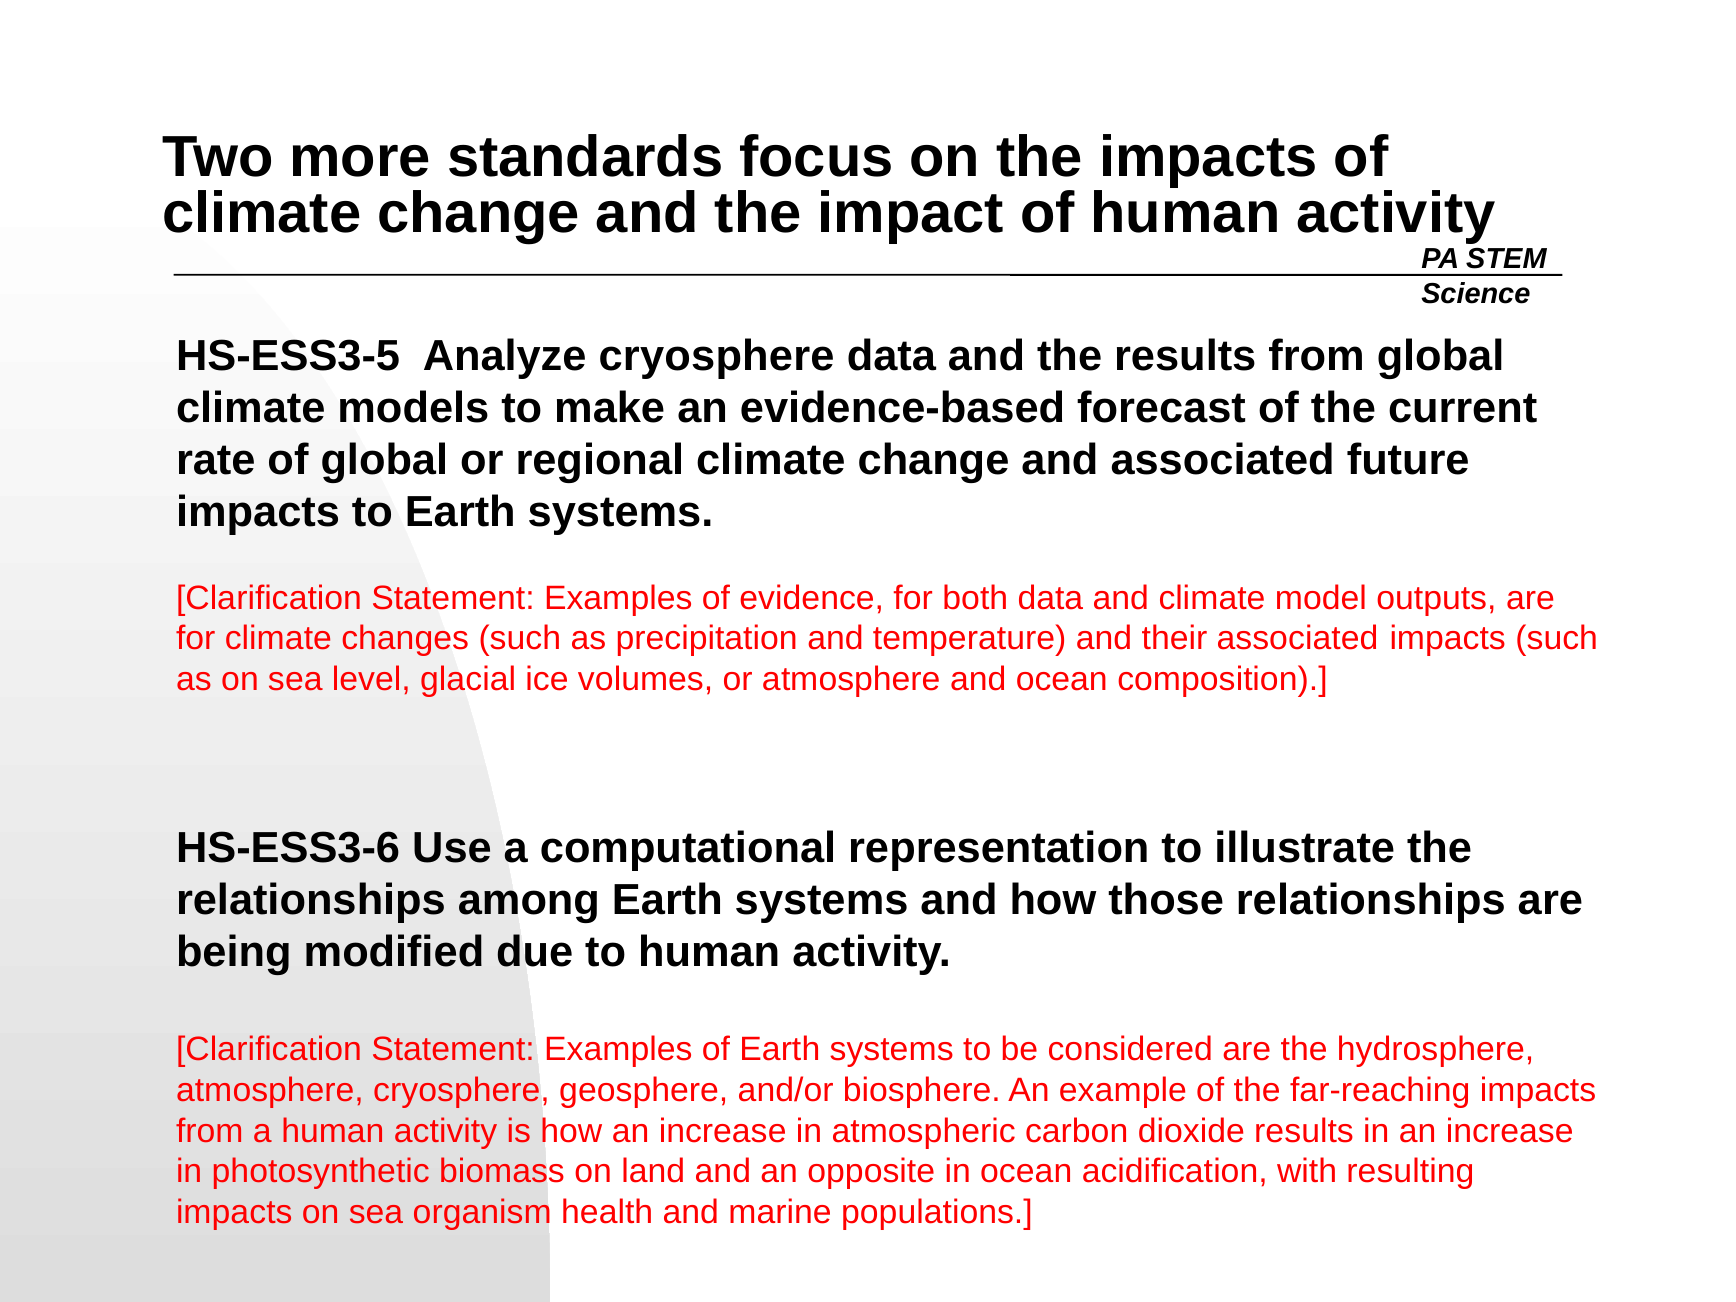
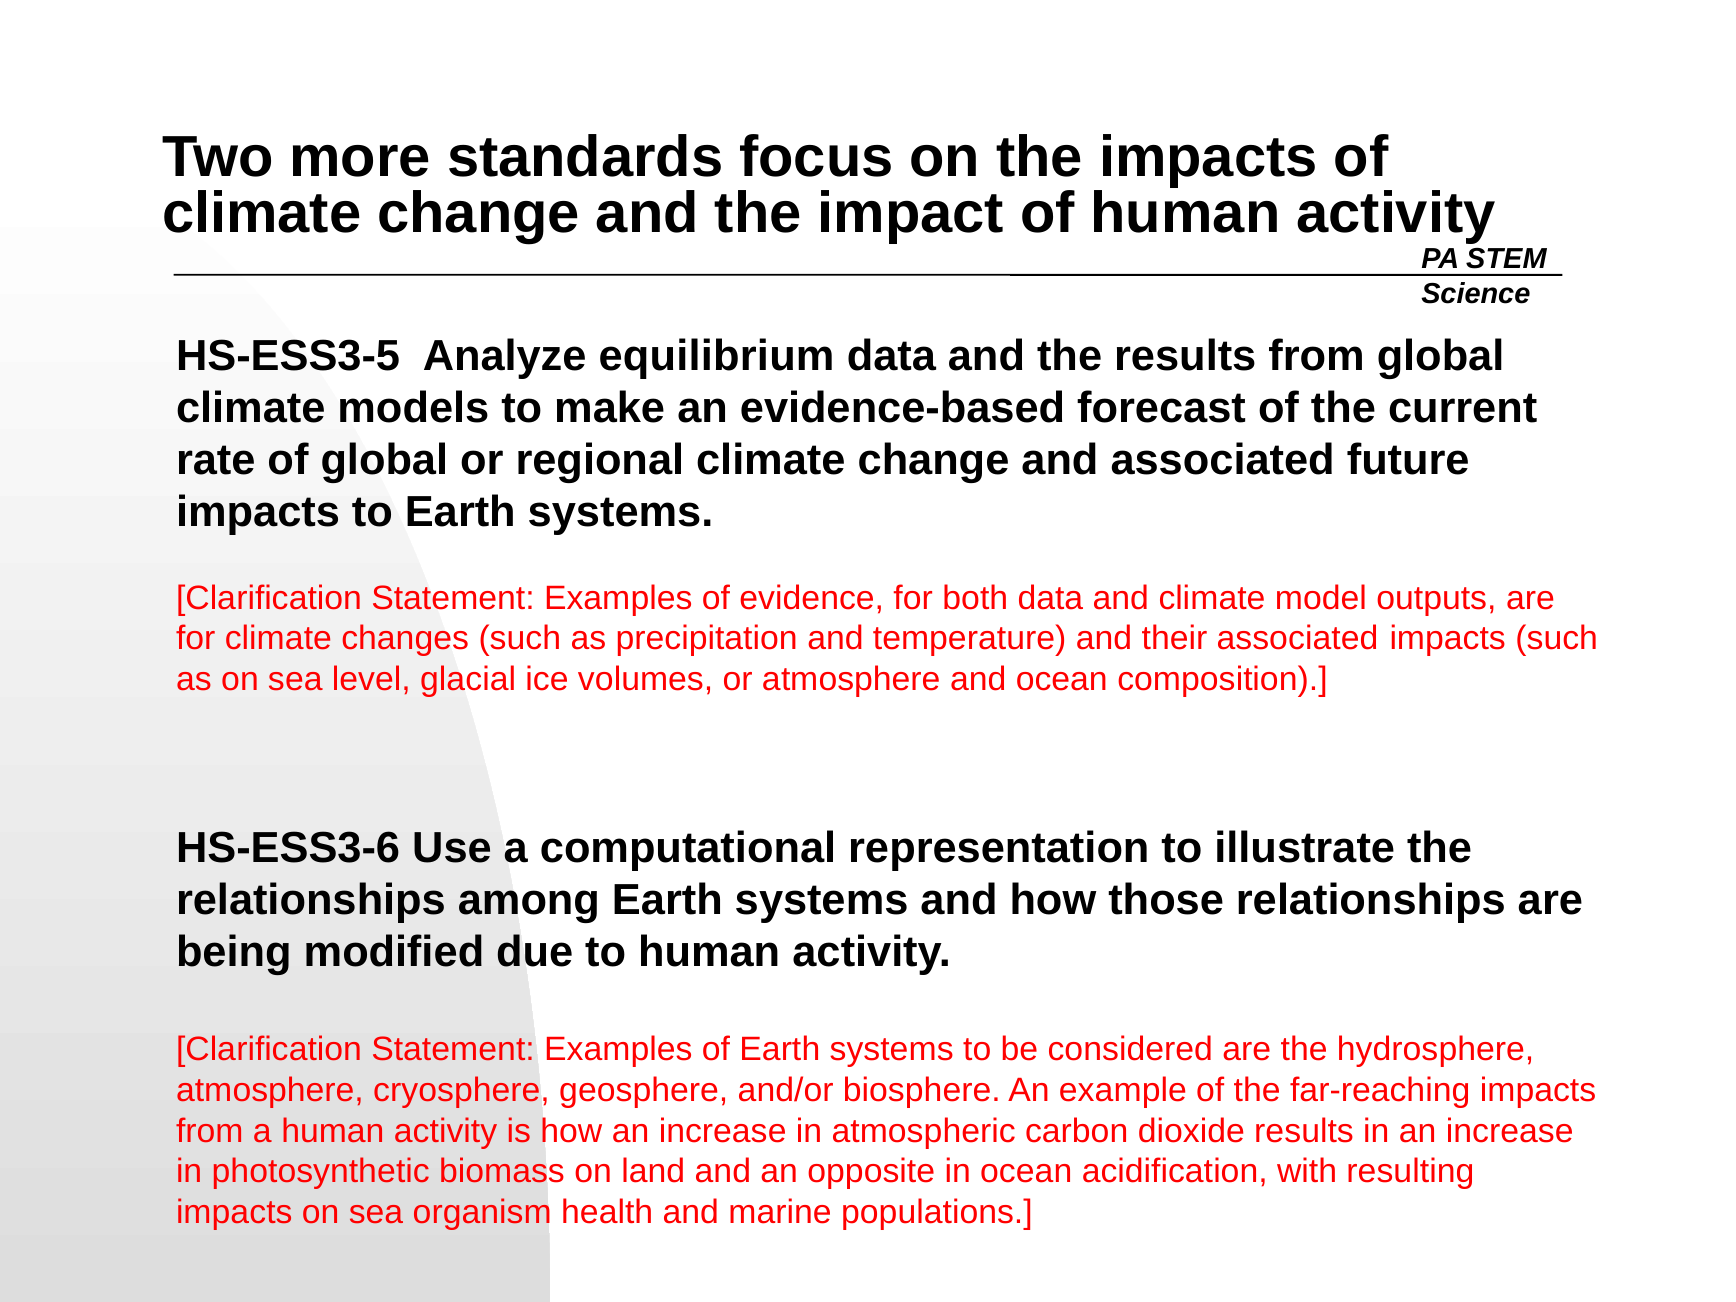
Analyze cryosphere: cryosphere -> equilibrium (717, 356)
